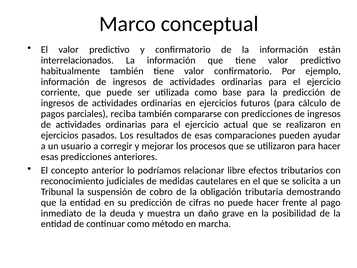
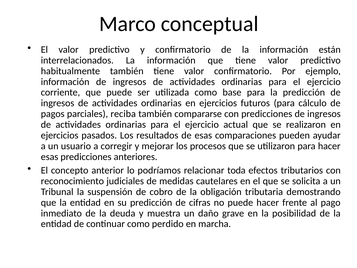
libre: libre -> toda (236, 170)
método: método -> perdido (168, 224)
